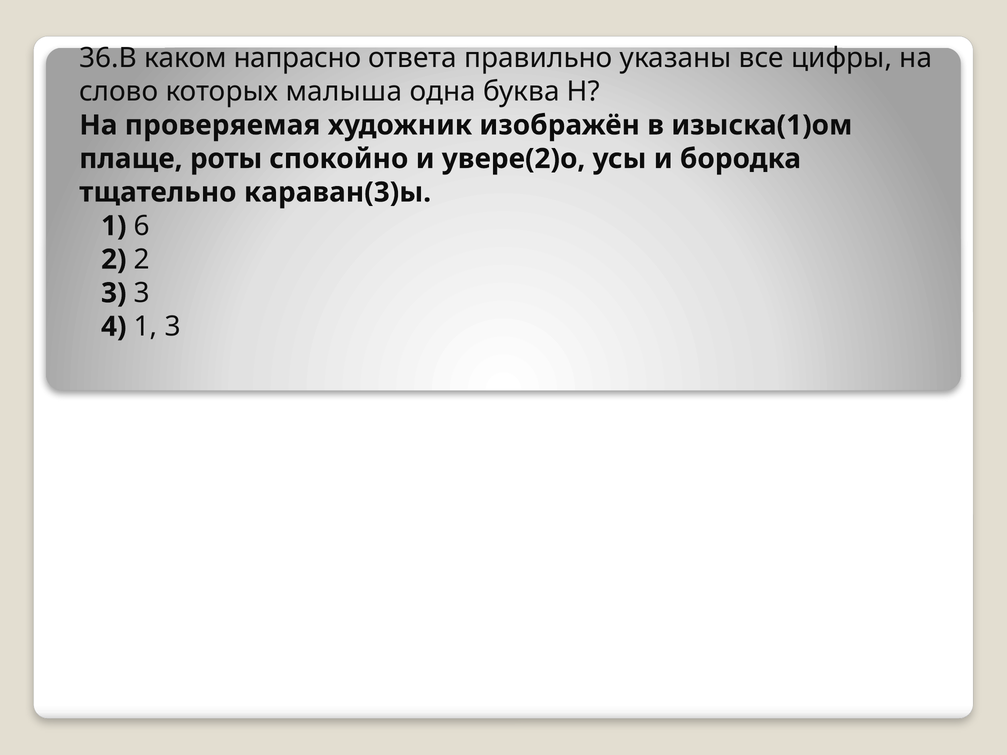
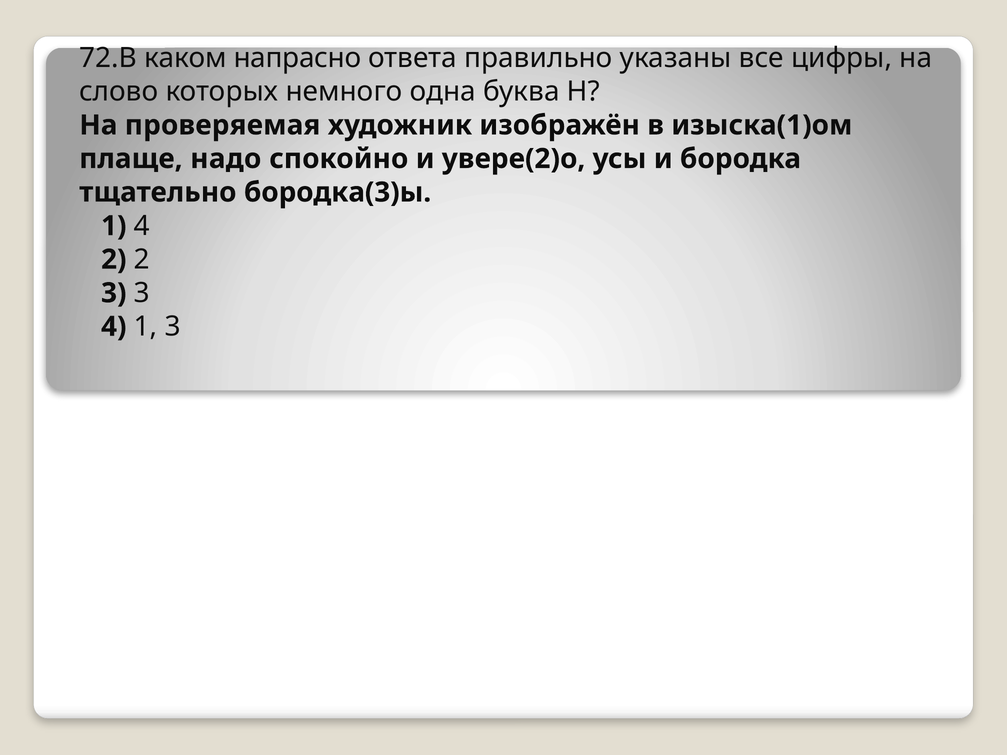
36.В: 36.В -> 72.В (108, 58)
малыша: малыша -> немного (344, 92)
роты: роты -> надо (226, 159)
караван(3)ы: караван(3)ы -> бородка(3)ы (338, 192)
1 6: 6 -> 4 (142, 226)
